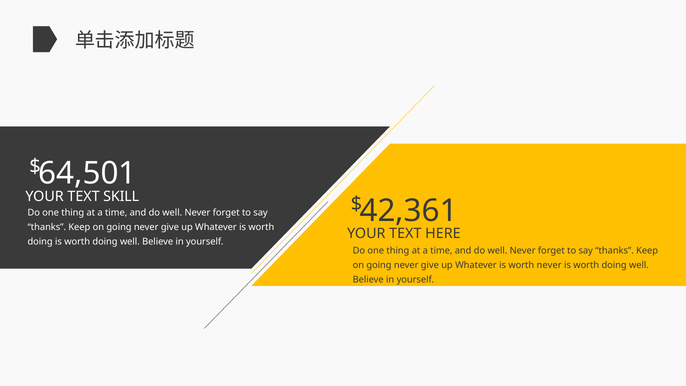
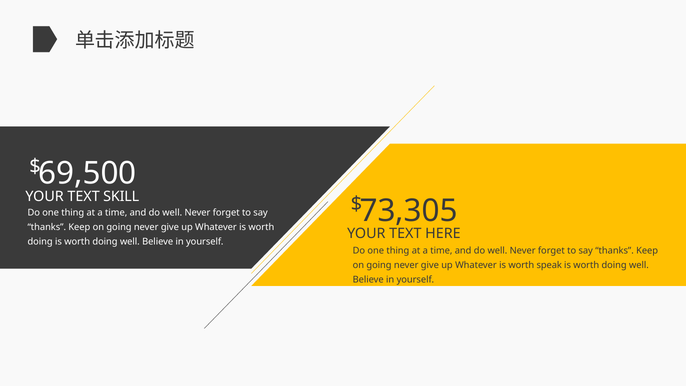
64,501: 64,501 -> 69,500 (87, 173)
42,361: 42,361 -> 73,305 (409, 211)
worth never: never -> speak (549, 265)
